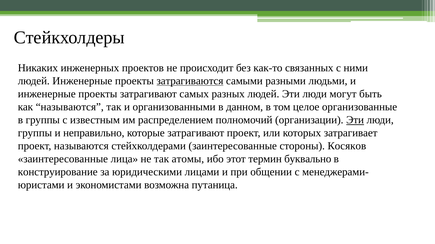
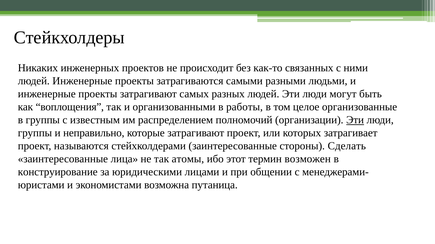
затрагиваются underline: present -> none (190, 81)
как называются: называются -> воплощения (70, 107)
данном: данном -> работы (245, 107)
Косяков: Косяков -> Сделать (347, 146)
буквально: буквально -> возможен (308, 159)
